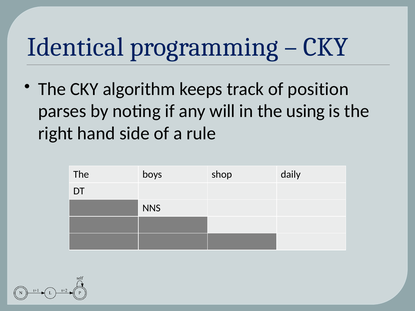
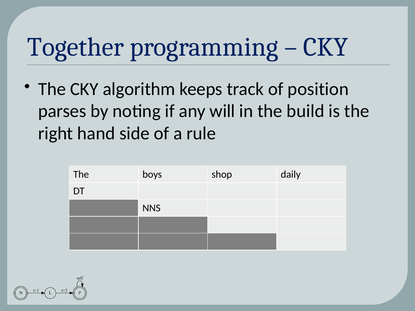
Identical: Identical -> Together (76, 47)
using: using -> build (305, 111)
